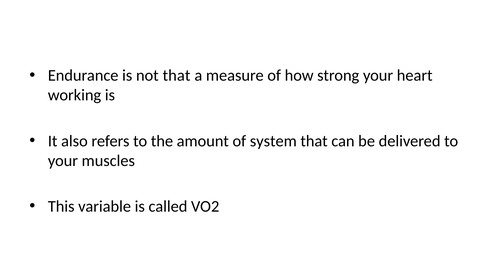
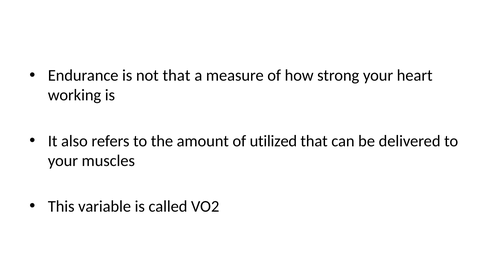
system: system -> utilized (273, 141)
